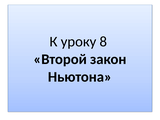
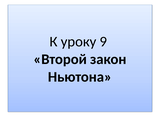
8: 8 -> 9 (103, 42)
